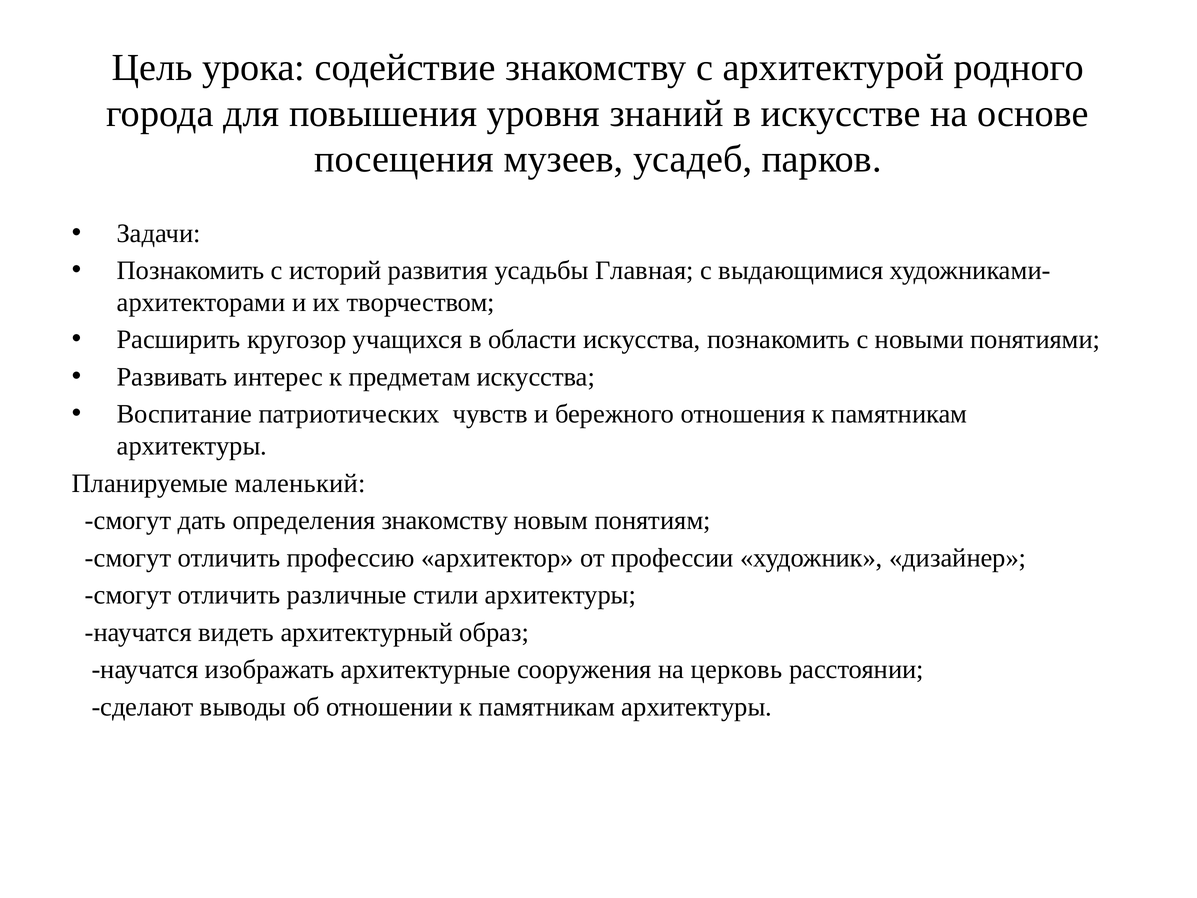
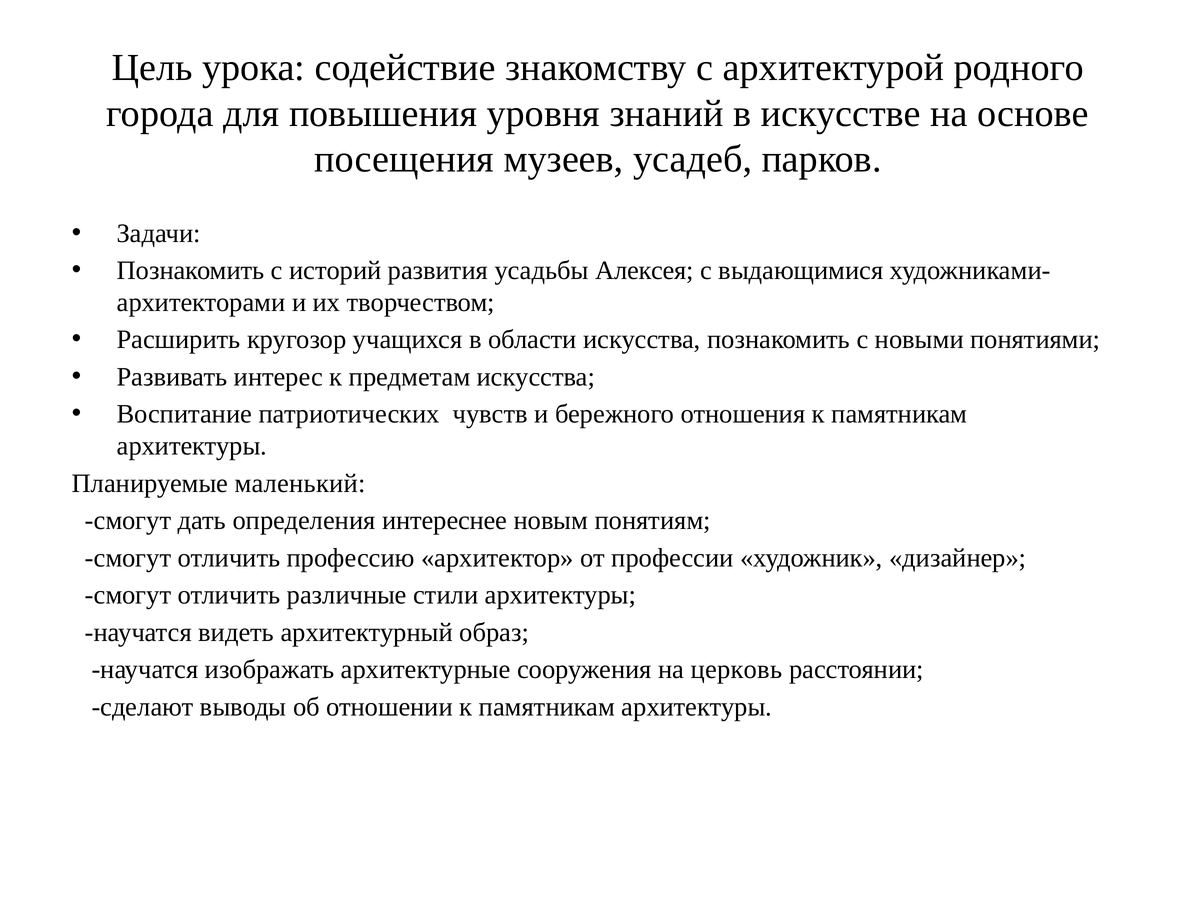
Главная: Главная -> Алексея (644, 270)
определения знакомству: знакомству -> интереснее (445, 520)
